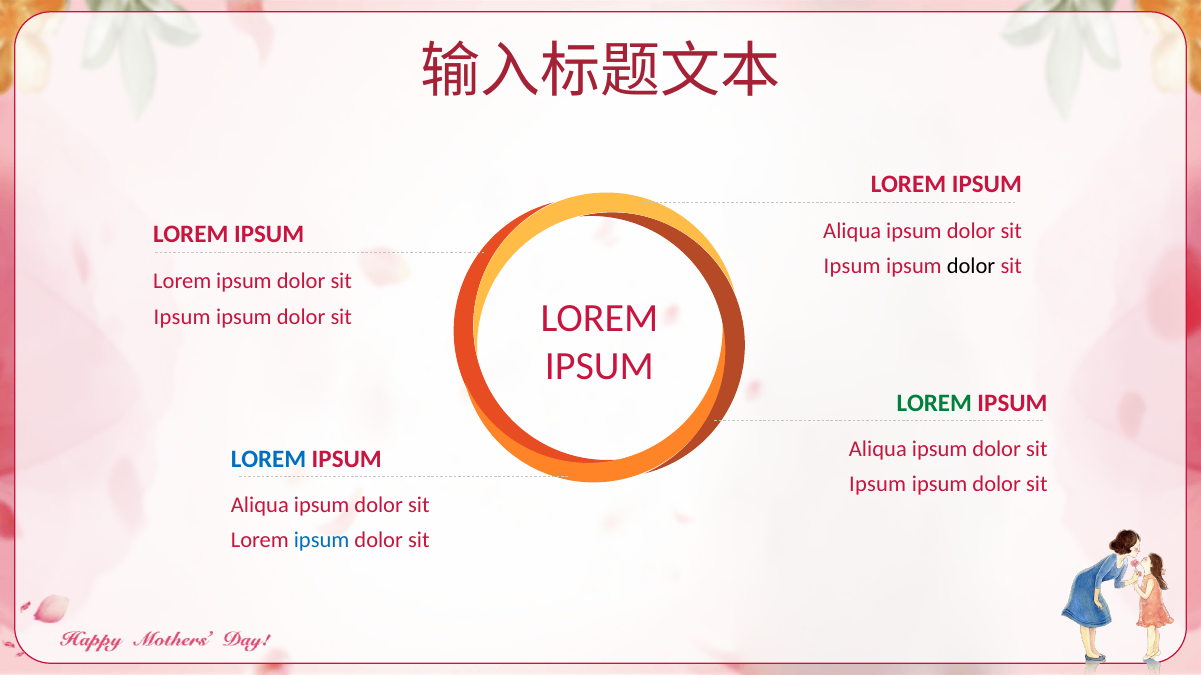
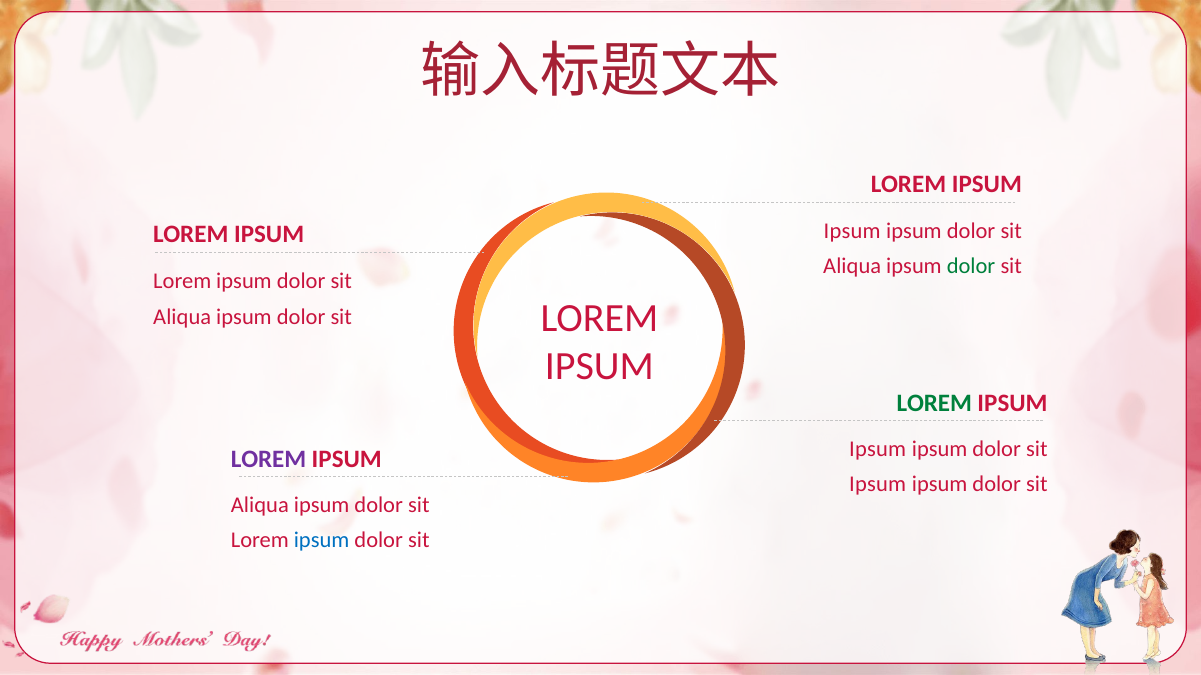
Aliqua: Aliqua -> Ipsum (852, 231)
Ipsum: Ipsum -> Aliqua (852, 267)
dolor colour: black -> green (971, 267)
Ipsum: Ipsum -> Aliqua (182, 317)
Aliqua: Aliqua -> Ipsum (878, 449)
LOREM colour: blue -> purple (269, 459)
